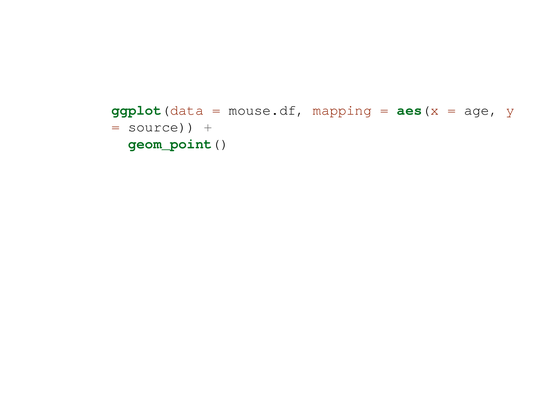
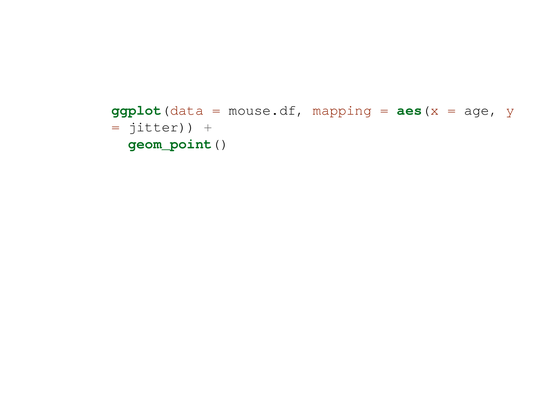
source: source -> jitter (162, 127)
